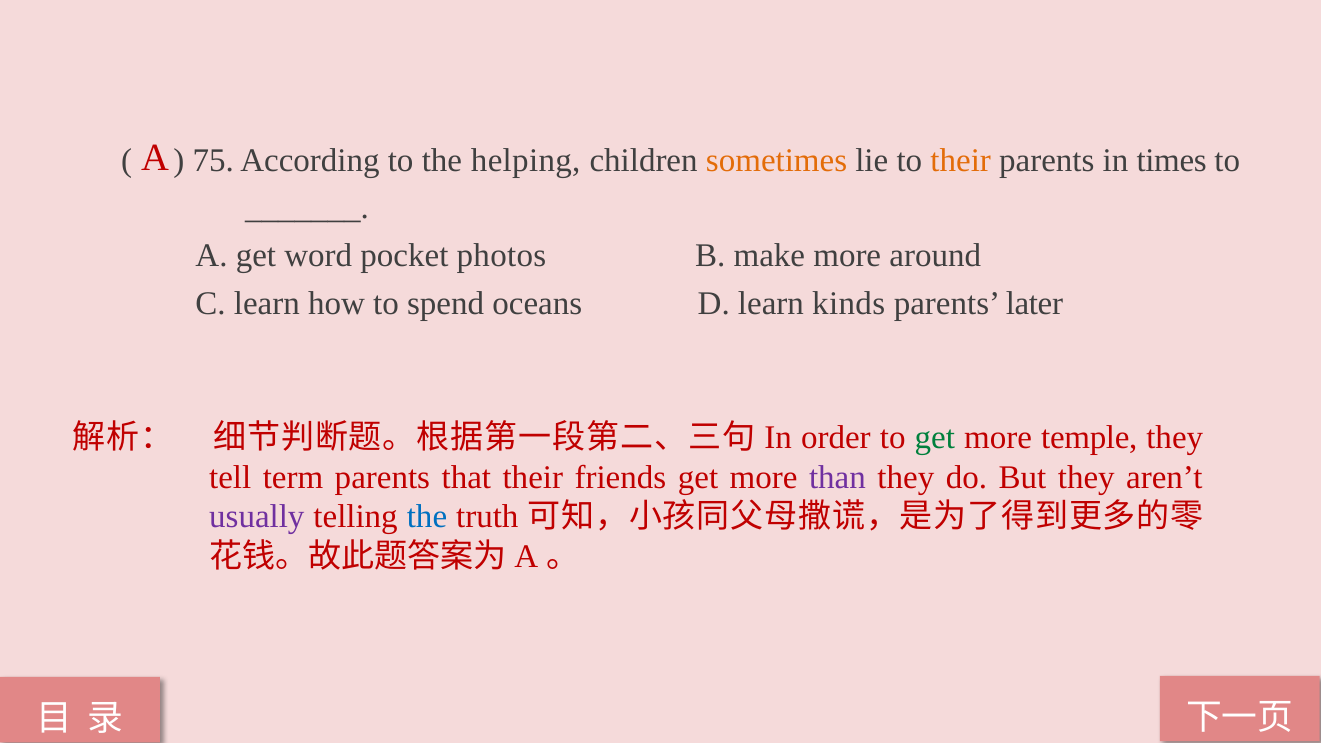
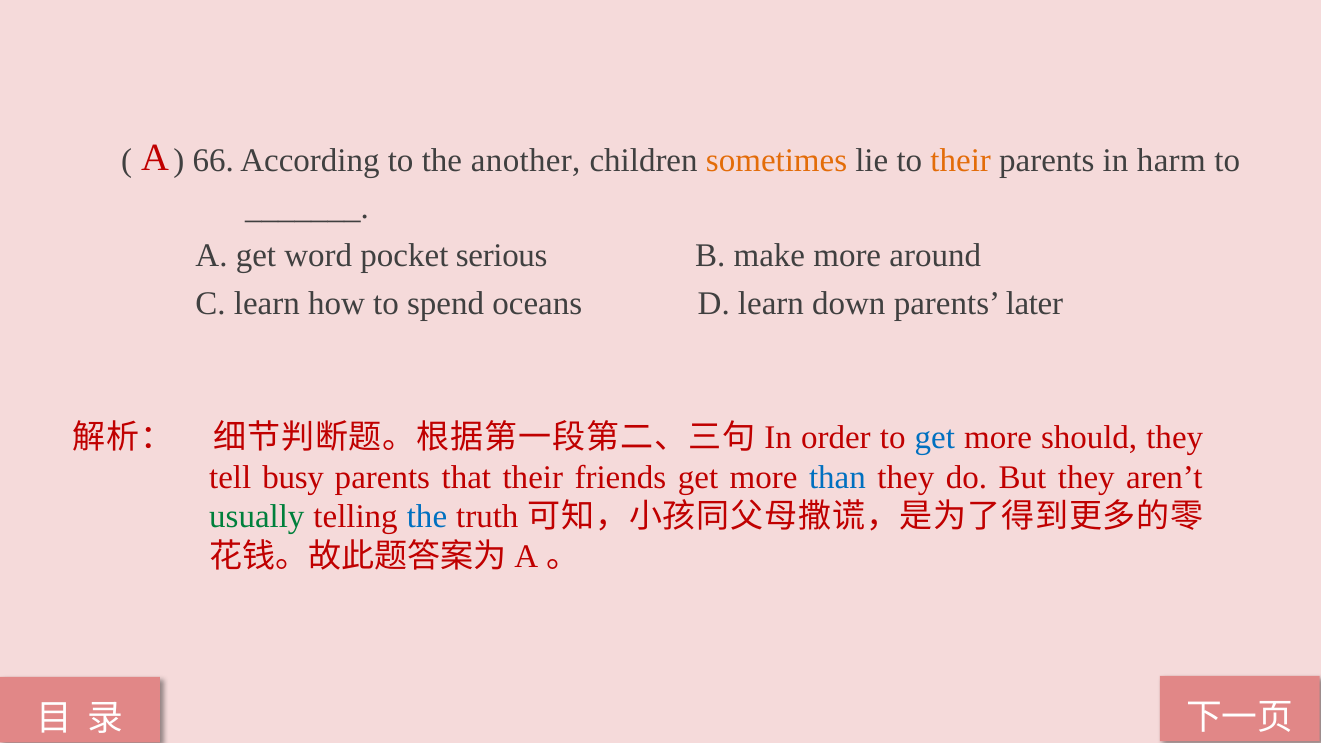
75: 75 -> 66 (213, 160)
helping: helping -> another (526, 160)
times: times -> harm (1171, 160)
photos: photos -> serious (502, 256)
kinds: kinds -> down (849, 303)
get colour: green -> blue (935, 438)
temple: temple -> should (1089, 438)
term: term -> busy (293, 477)
than colour: purple -> blue (837, 477)
usually colour: purple -> green (257, 517)
